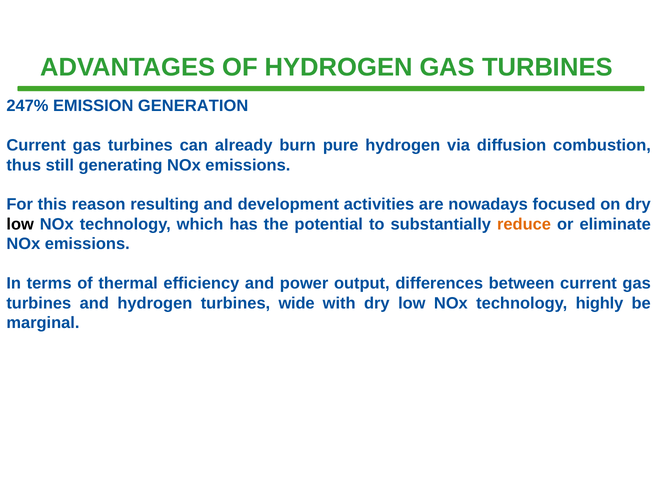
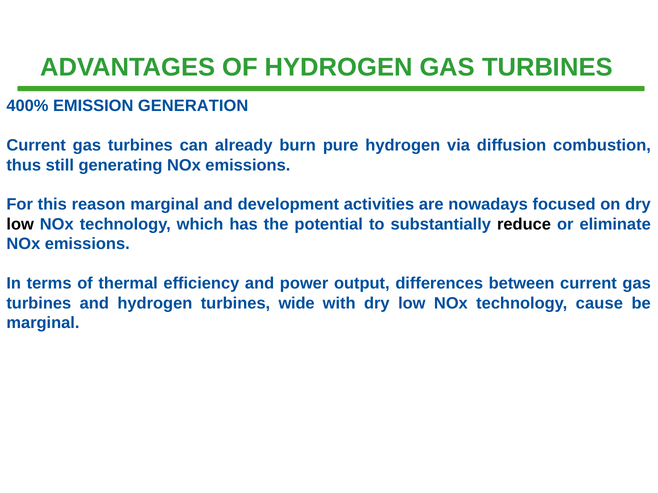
247%: 247% -> 400% (27, 106)
reason resulting: resulting -> marginal (165, 205)
reduce colour: orange -> black (524, 224)
highly: highly -> cause (599, 303)
